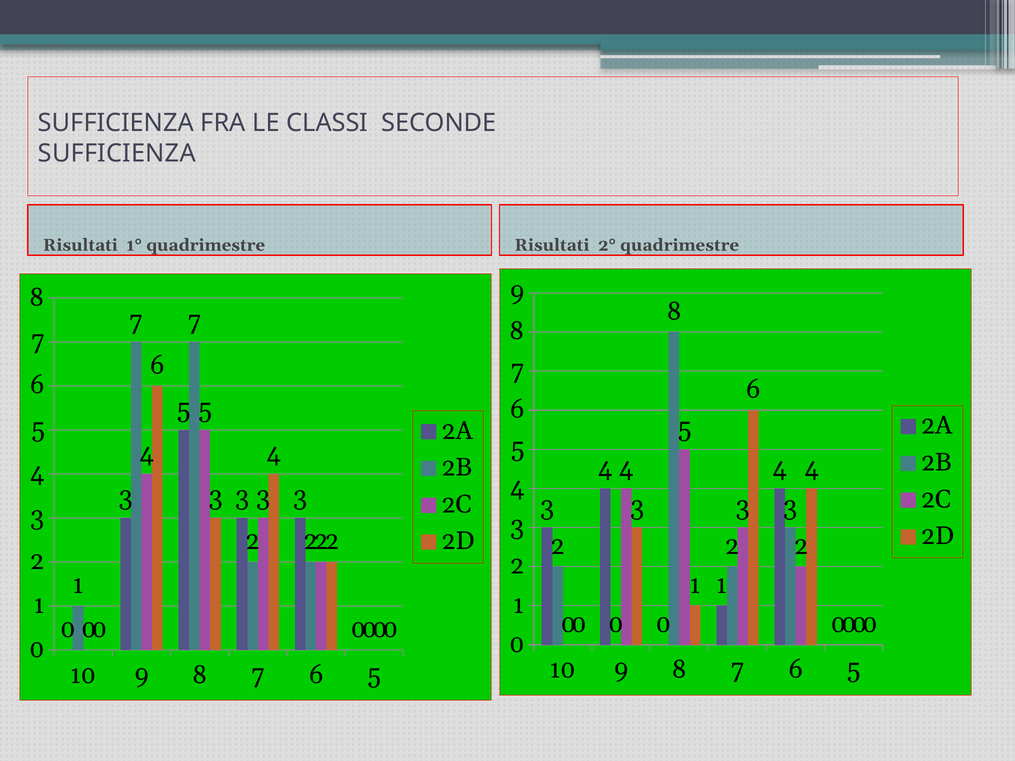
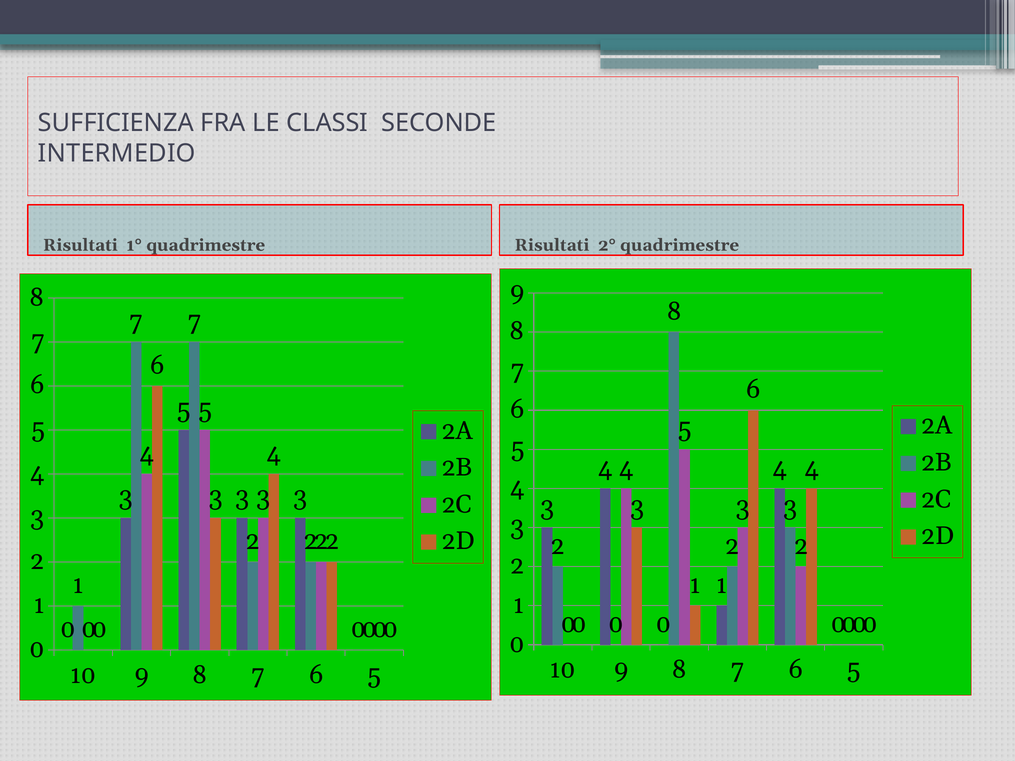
SUFFICIENZA: SUFFICIENZA -> INTERMEDIO (117, 153)
